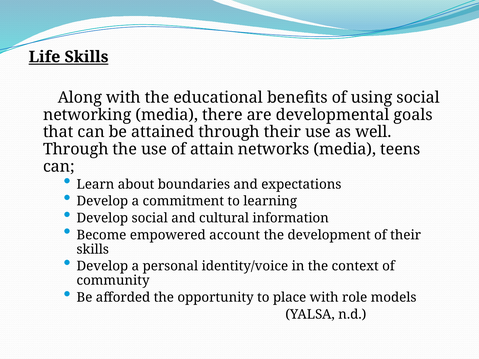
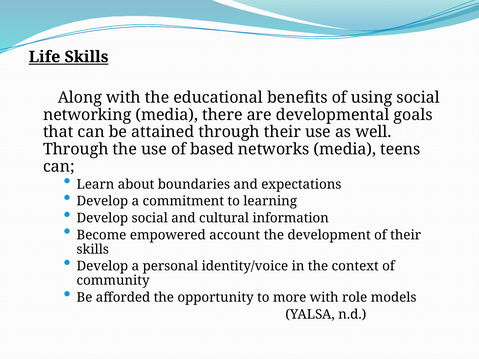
attain: attain -> based (212, 149)
place: place -> more (290, 298)
